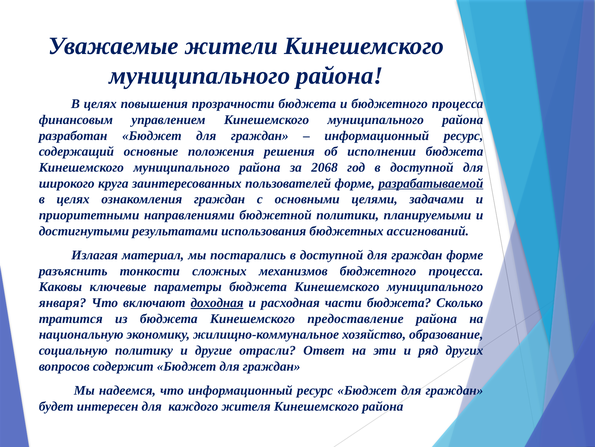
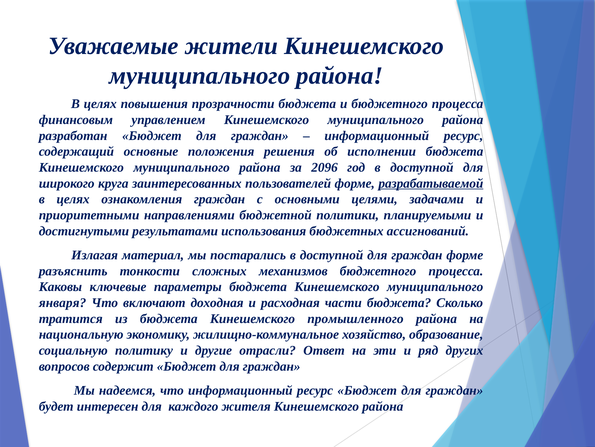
2068: 2068 -> 2096 (325, 167)
доходная underline: present -> none (217, 302)
предоставление: предоставление -> промышленного (355, 318)
